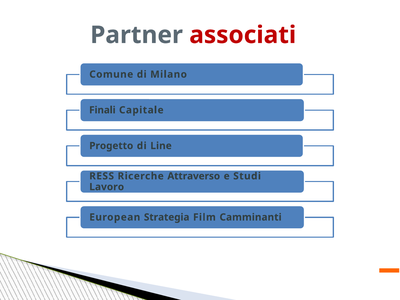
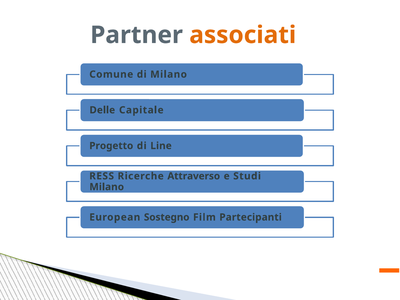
associati colour: red -> orange (243, 35)
Finali: Finali -> Delle (102, 110)
Lavoro: Lavoro -> Milano (107, 187)
Strategia: Strategia -> Sostegno (167, 217)
Camminanti: Camminanti -> Partecipanti (251, 217)
